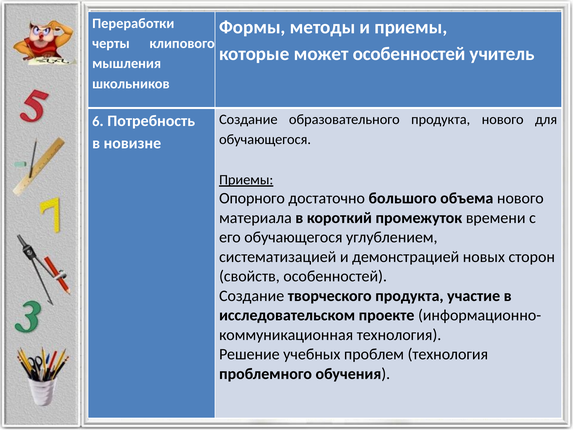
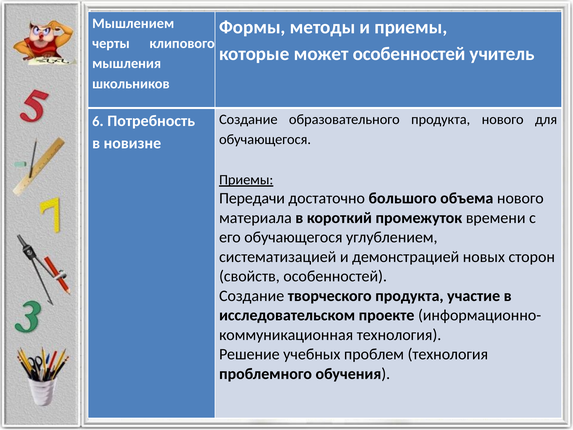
Переработки: Переработки -> Мышлением (133, 23)
Опорного: Опорного -> Передачи (252, 198)
